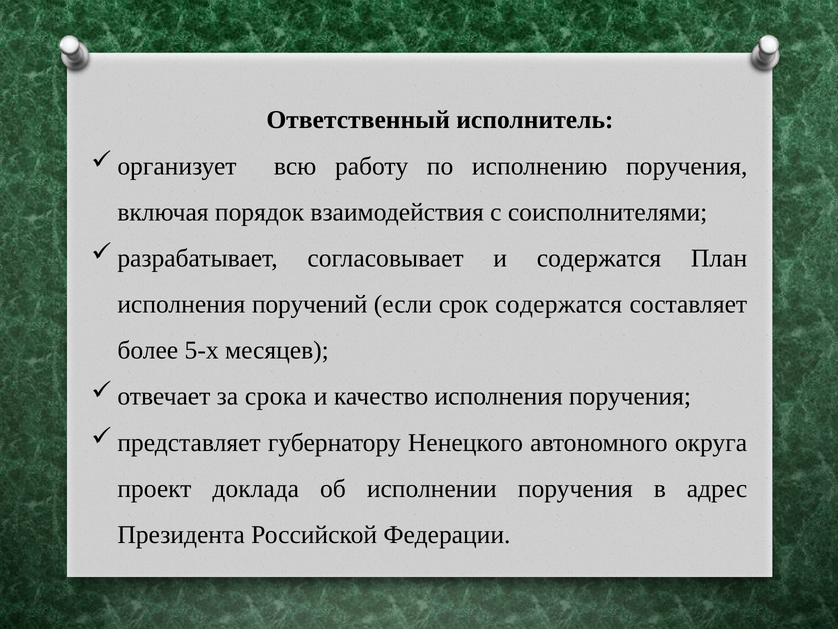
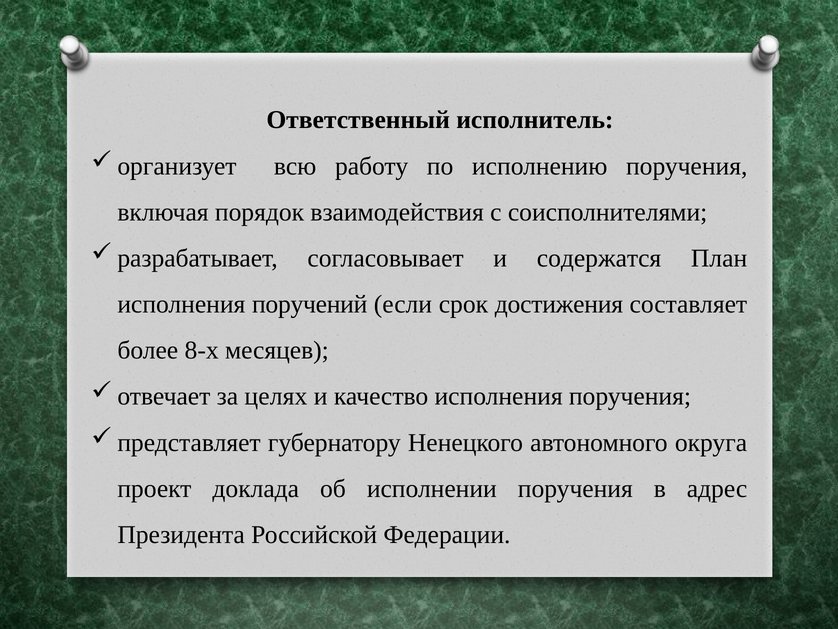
срок содержатся: содержатся -> достижения (559, 304)
5-х: 5-х -> 8-х (202, 350)
срока: срока -> целях (276, 396)
